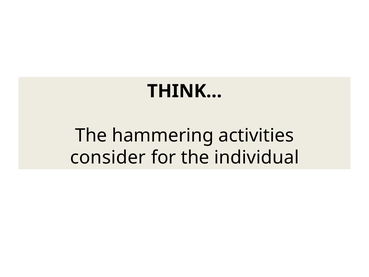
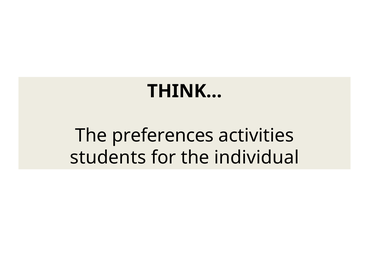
hammering: hammering -> preferences (163, 135)
consider: consider -> students (108, 157)
